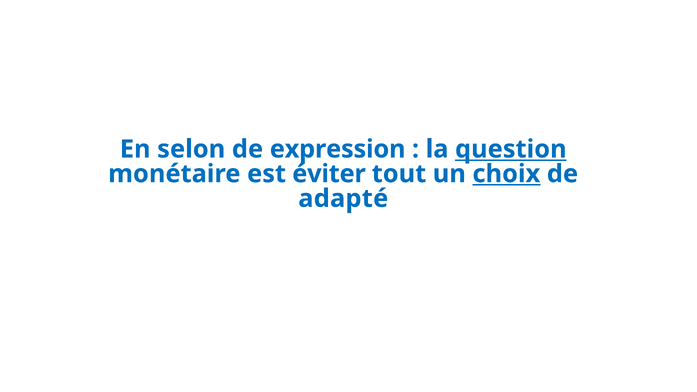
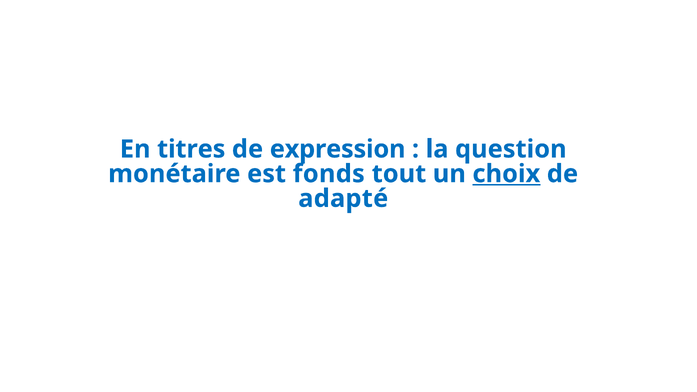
selon: selon -> titres (191, 149)
question underline: present -> none (511, 149)
éviter: éviter -> fonds (329, 174)
